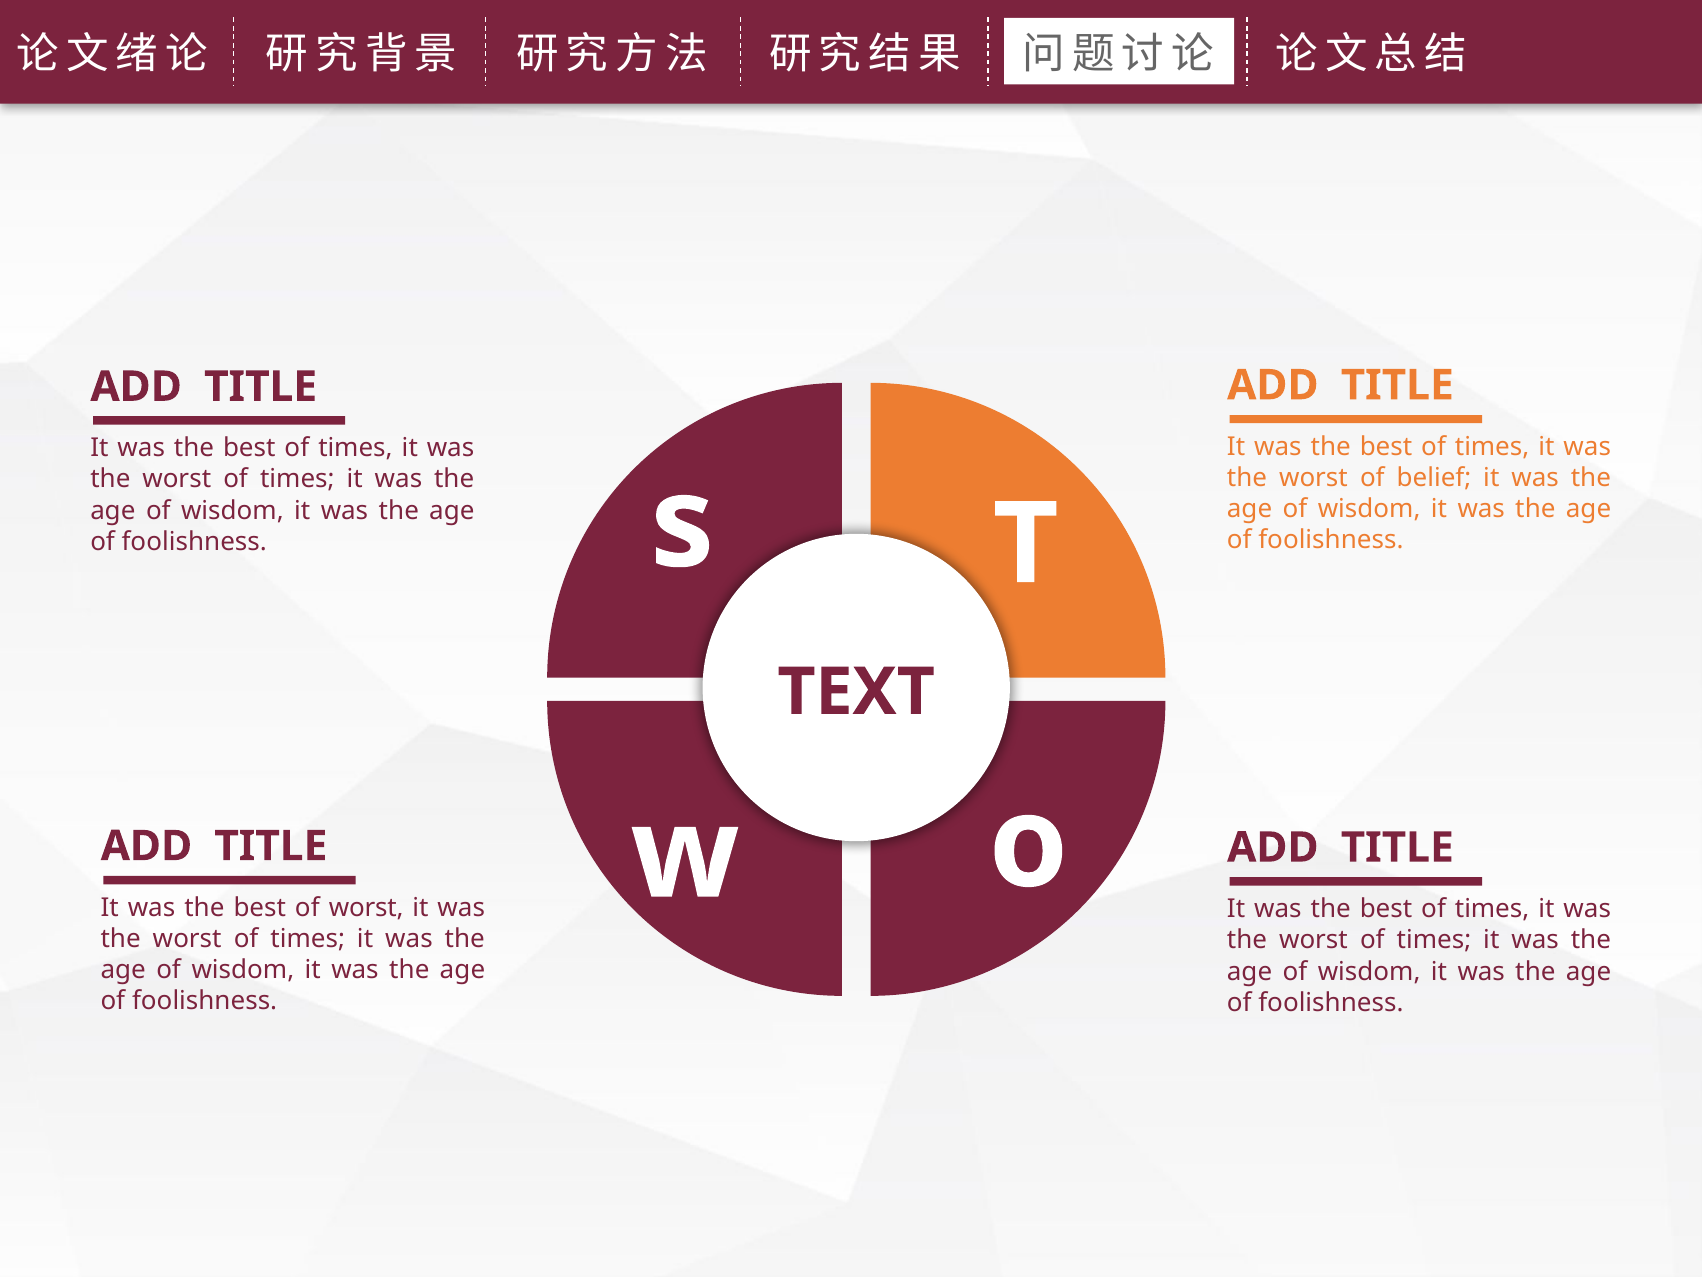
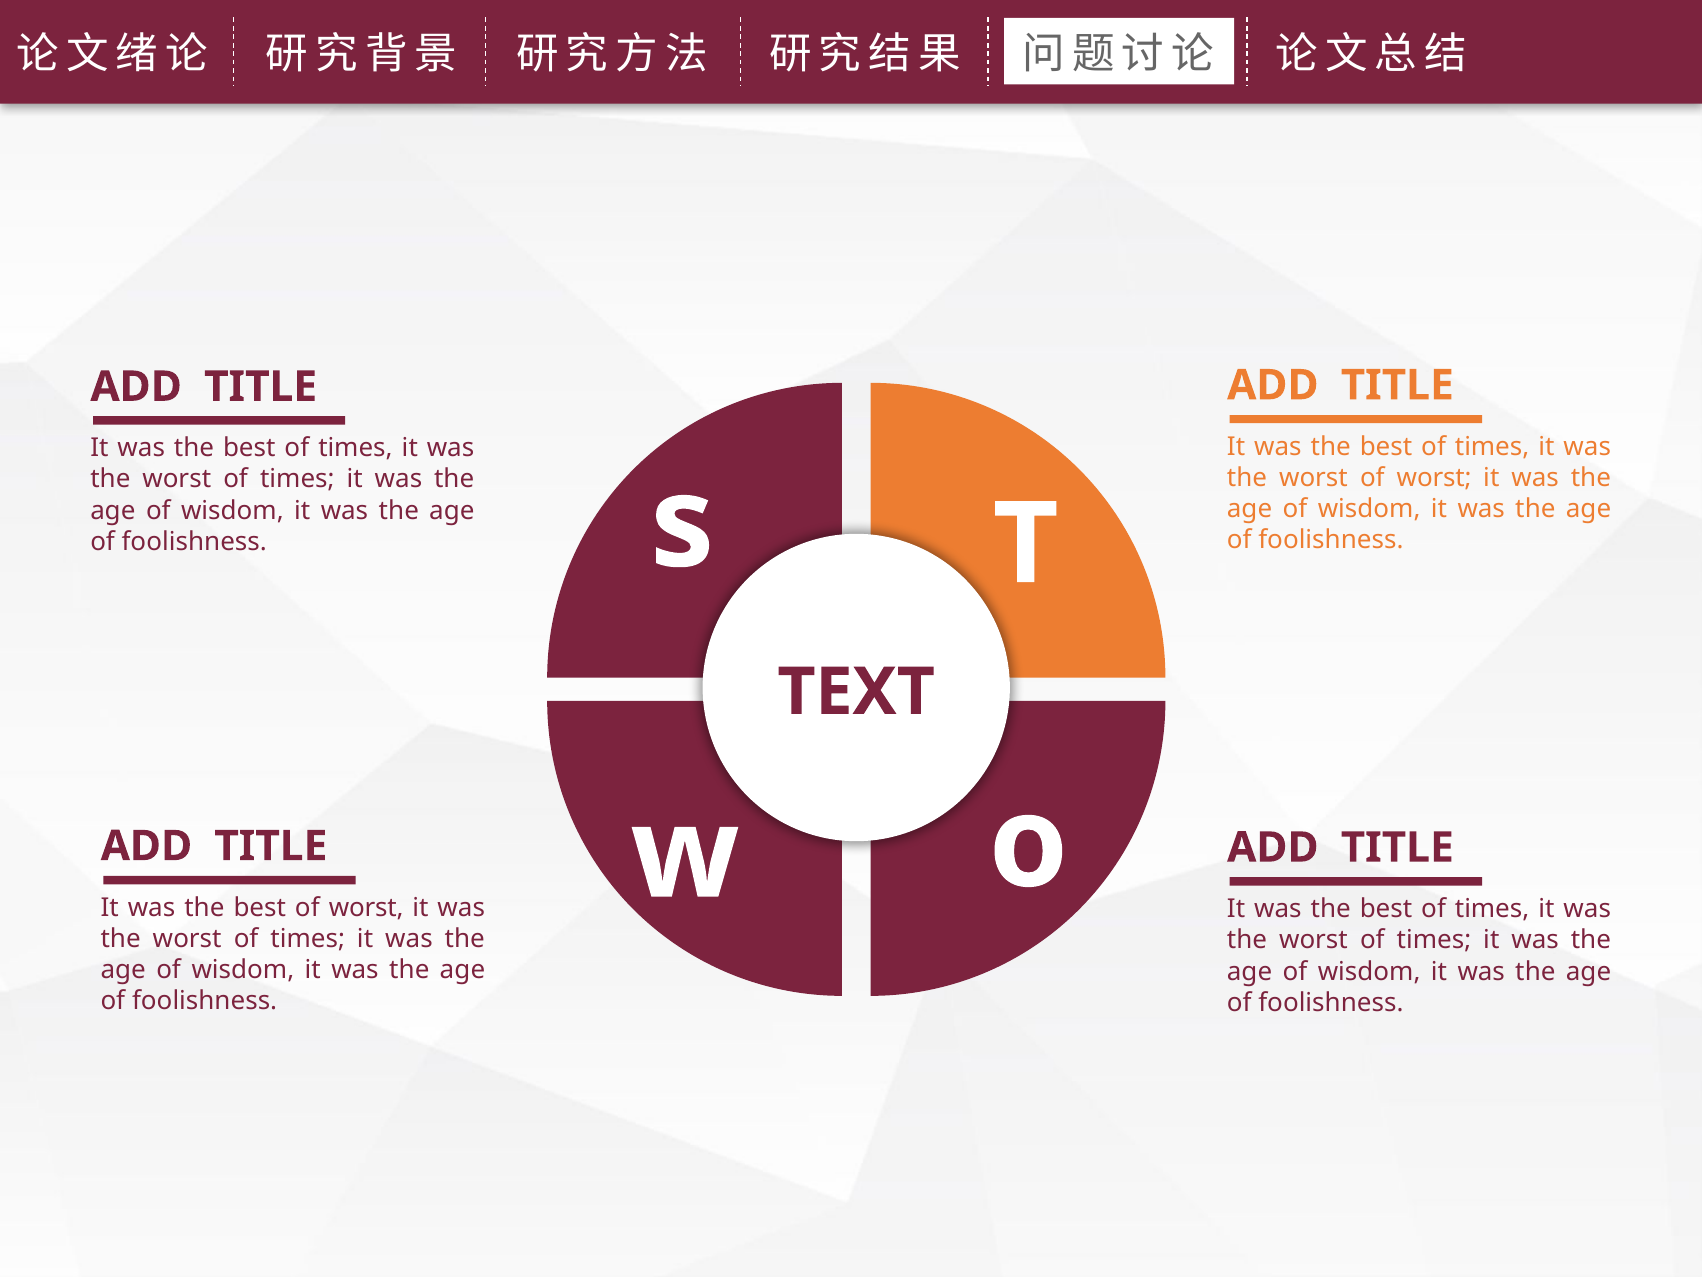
worst of belief: belief -> worst (1434, 478)
